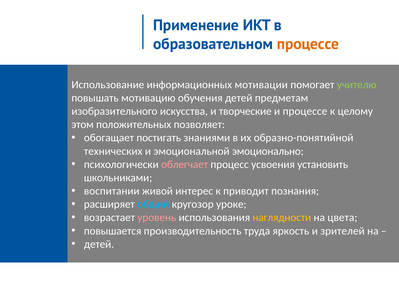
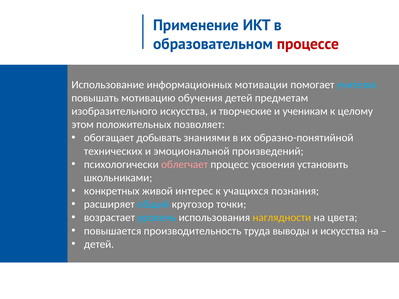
процессе colour: orange -> red (308, 44)
учителю colour: light green -> light blue (357, 85)
и процессе: процессе -> ученикам (305, 111)
постигать: постигать -> добывать (159, 138)
эмоционально: эмоционально -> произведений (268, 151)
воспитании: воспитании -> конкретных (112, 191)
приводит: приводит -> учащихся (246, 191)
уроке: уроке -> точки (231, 204)
уровень colour: pink -> light blue (157, 218)
яркость: яркость -> выводы (291, 231)
и зрителей: зрителей -> искусства (343, 231)
